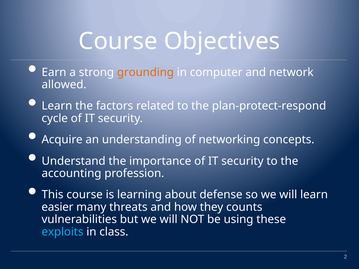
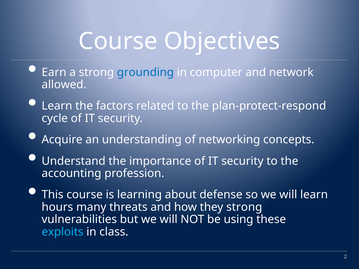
grounding colour: orange -> blue (145, 72)
easier: easier -> hours (57, 207)
they counts: counts -> strong (244, 207)
